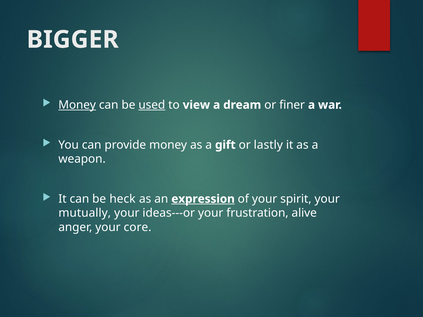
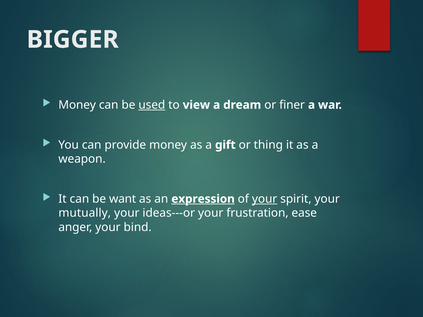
Money underline: present -> none (77, 105)
lastly: lastly -> thing (268, 145)
heck: heck -> want (123, 199)
your underline: none -> present (265, 199)
alive: alive -> ease (304, 213)
core: core -> bind (138, 227)
